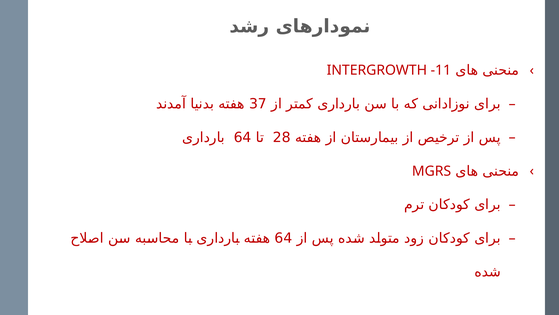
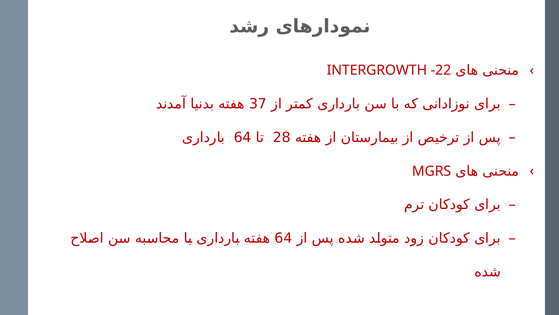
-11: -11 -> -22 (441, 70)
